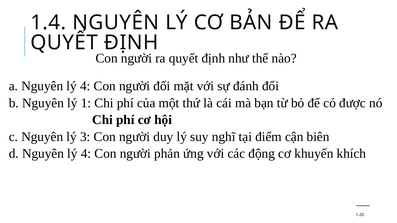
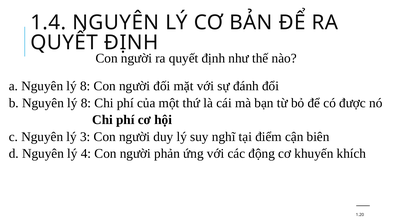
a Nguyên lý 4: 4 -> 8 (85, 86)
b Nguyên lý 1: 1 -> 8 (86, 103)
